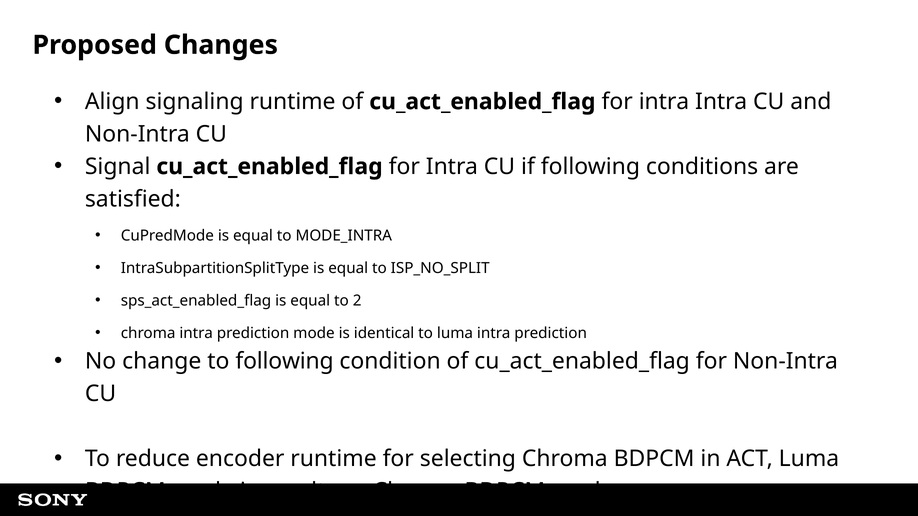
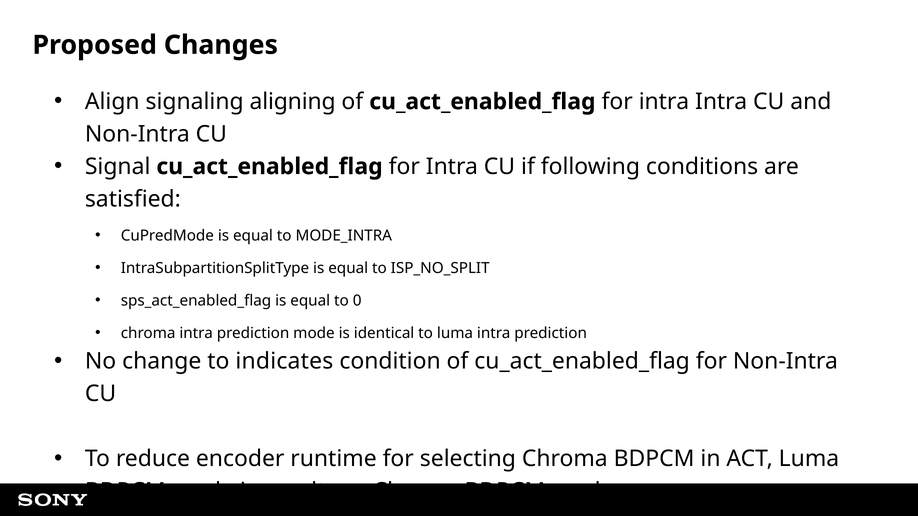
signaling runtime: runtime -> aligning (293, 102)
2: 2 -> 0 (357, 300)
to following: following -> indicates (284, 361)
